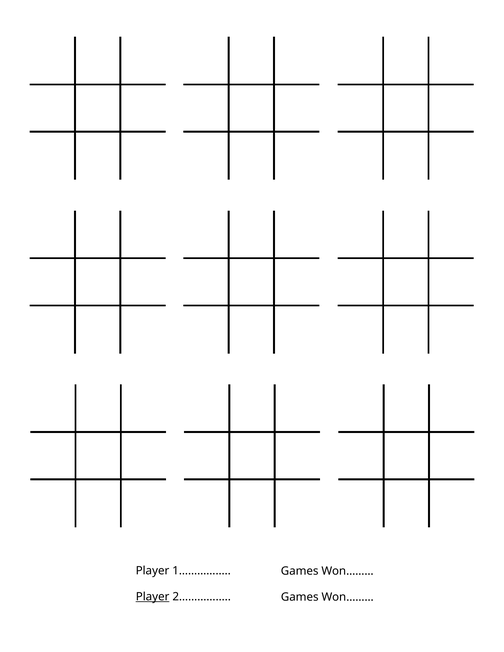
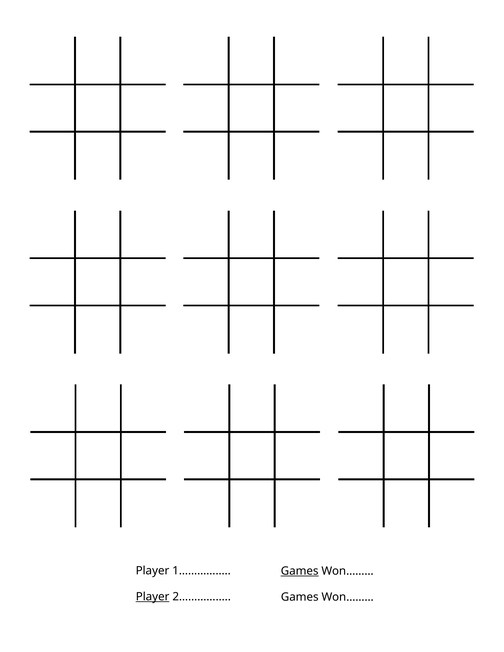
Games underline: none -> present (300, 571)
